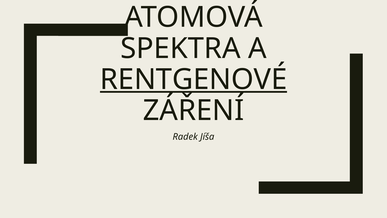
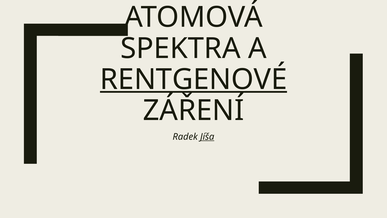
Jíša underline: none -> present (207, 137)
